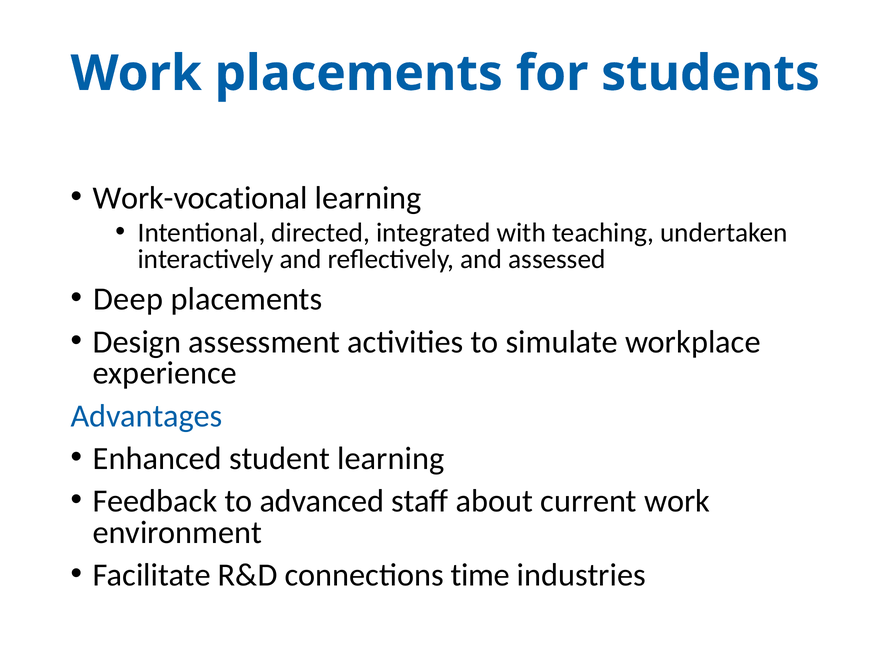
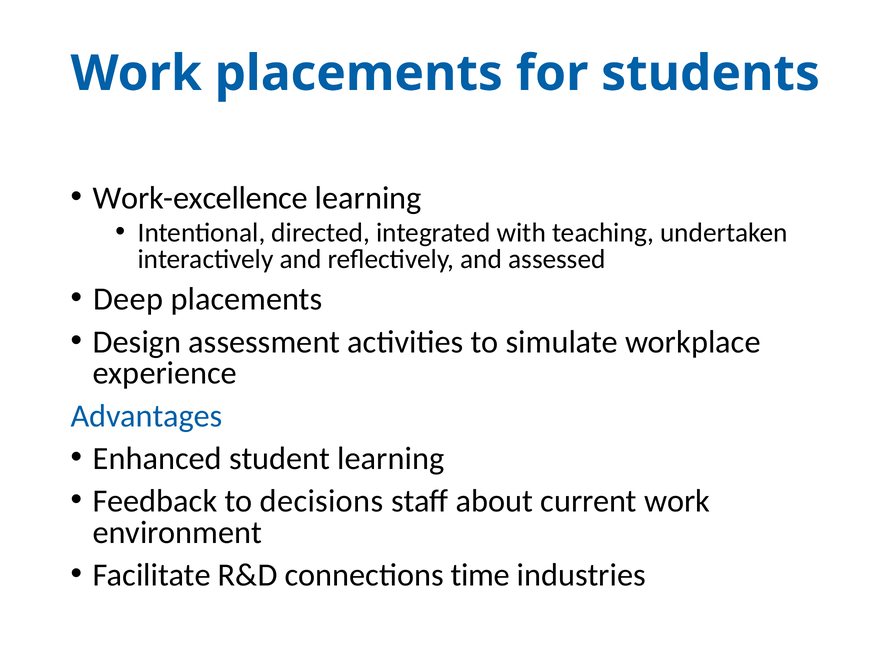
Work-vocational: Work-vocational -> Work-excellence (200, 198)
advanced: advanced -> decisions (322, 501)
